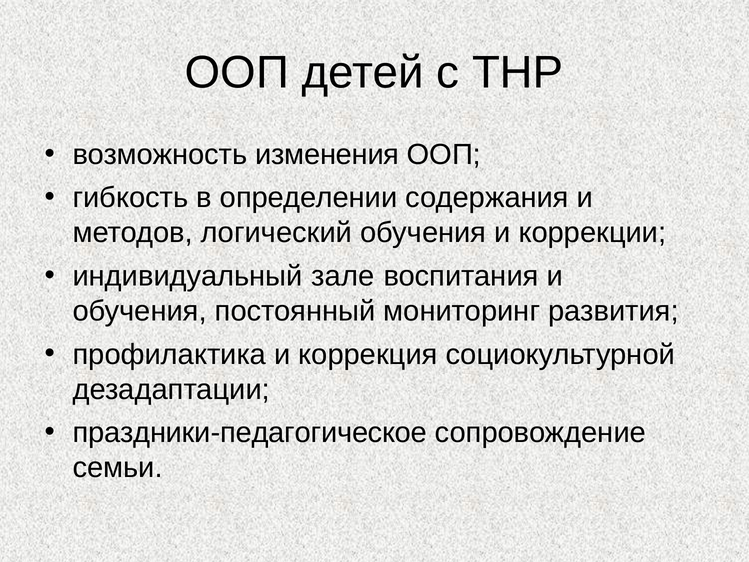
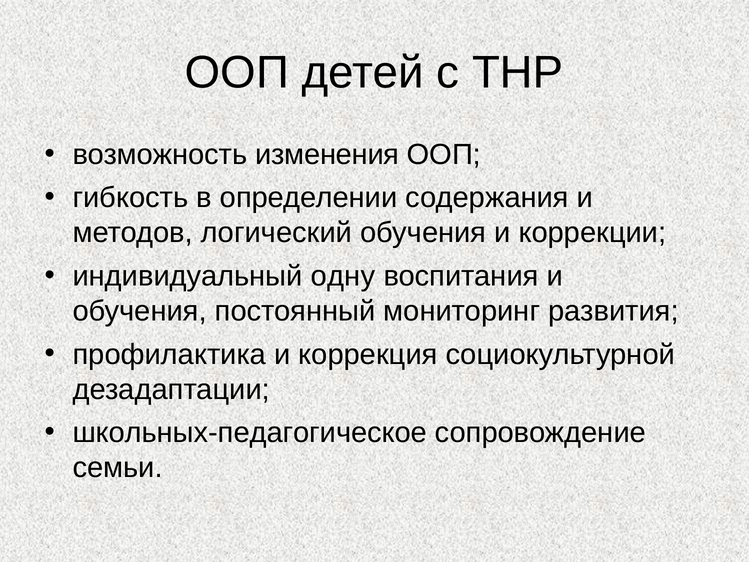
зале: зале -> одну (343, 276)
праздники-педагогическое: праздники-педагогическое -> школьных-педагогическое (250, 433)
